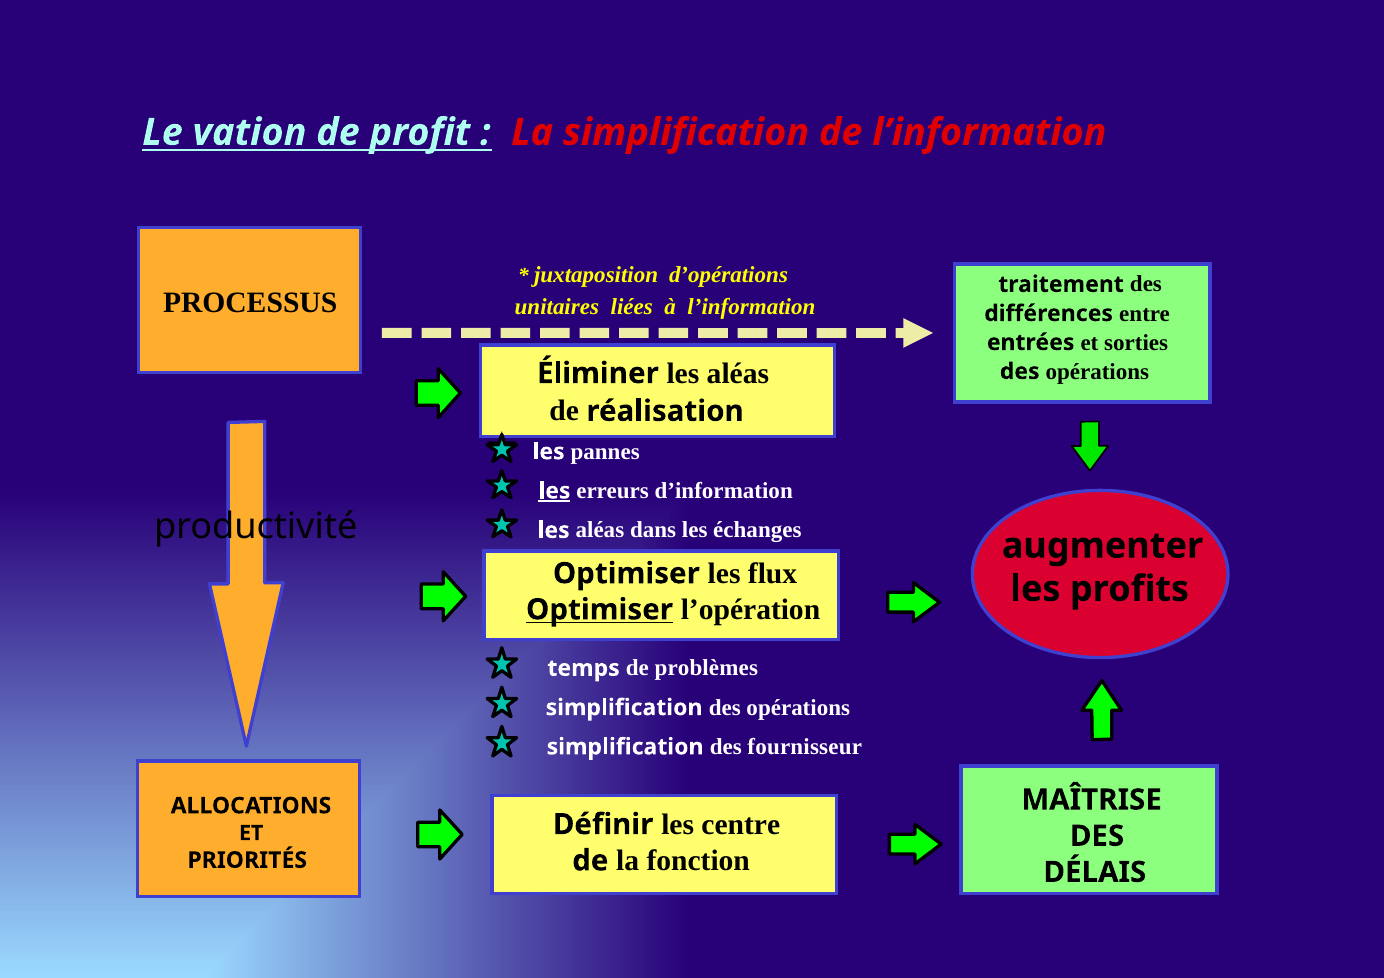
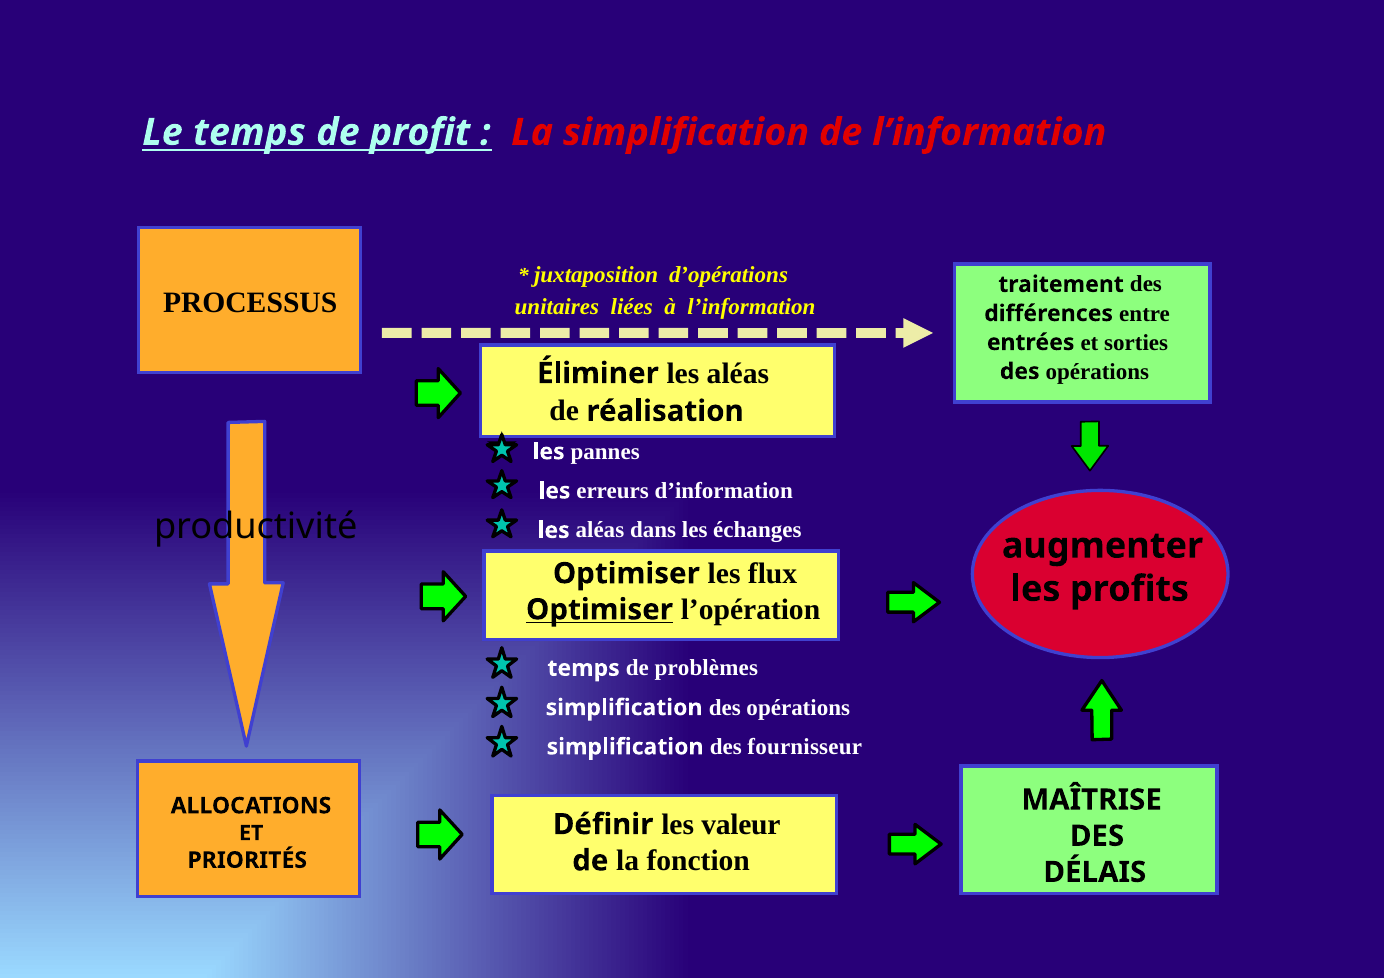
Le vation: vation -> temps (249, 132)
les underline: present -> none (554, 491)
centre: centre -> valeur (741, 825)
